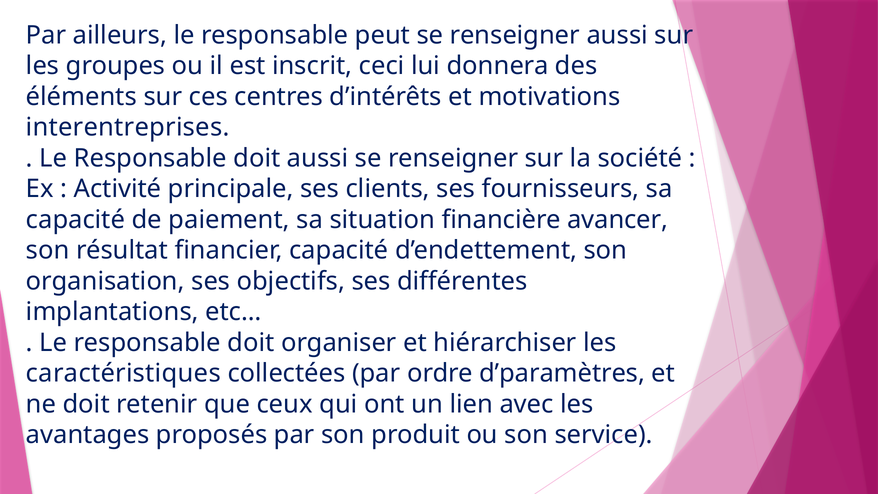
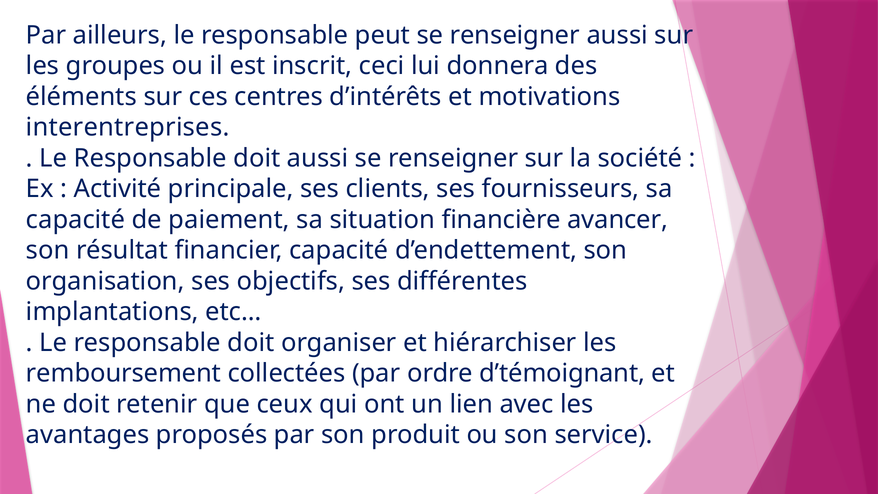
caractéristiques: caractéristiques -> remboursement (124, 373)
d’paramètres: d’paramètres -> d’témoignant (562, 373)
